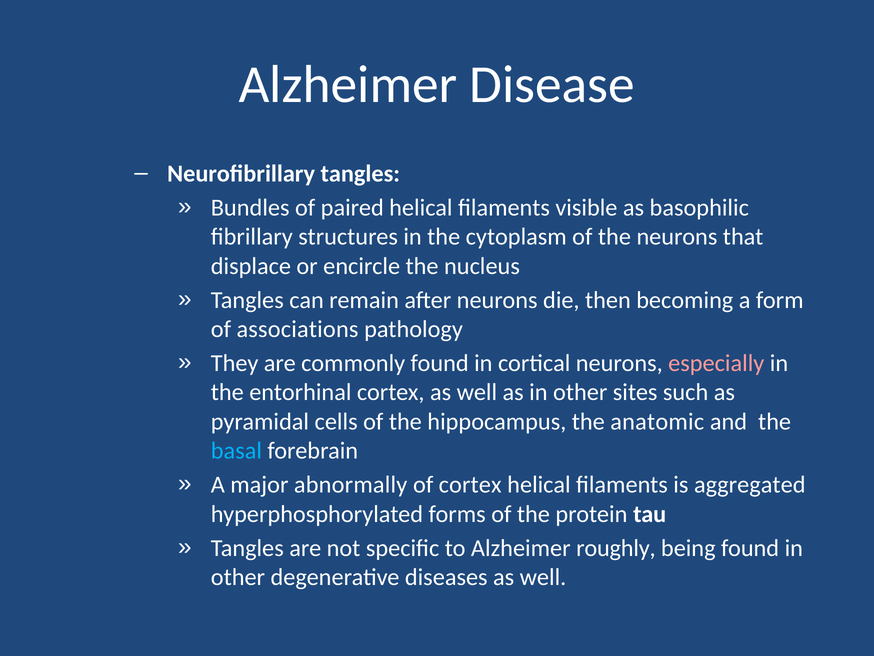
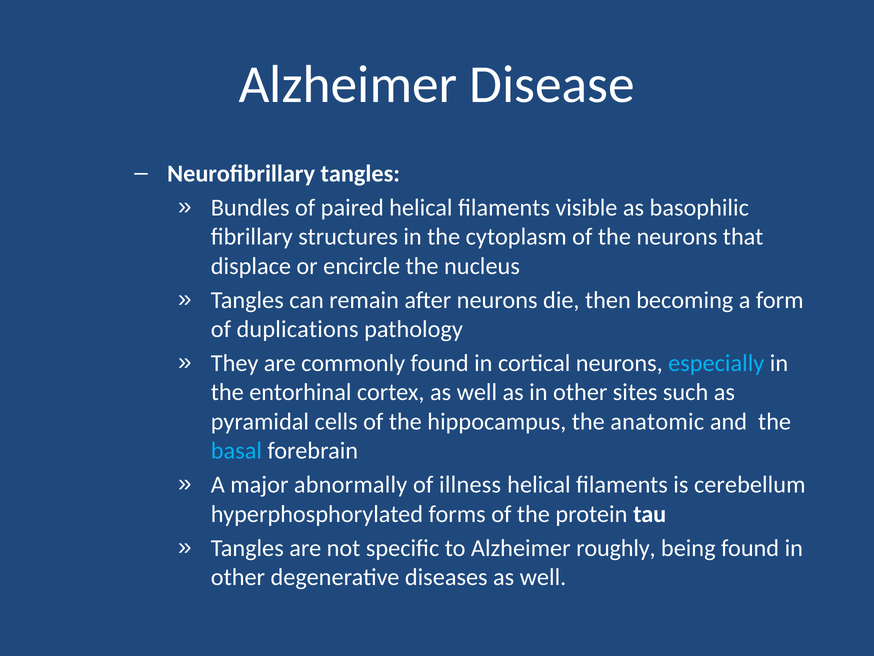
associations: associations -> duplications (298, 329)
especially colour: pink -> light blue (716, 363)
of cortex: cortex -> illness (470, 484)
aggregated: aggregated -> cerebellum (750, 484)
